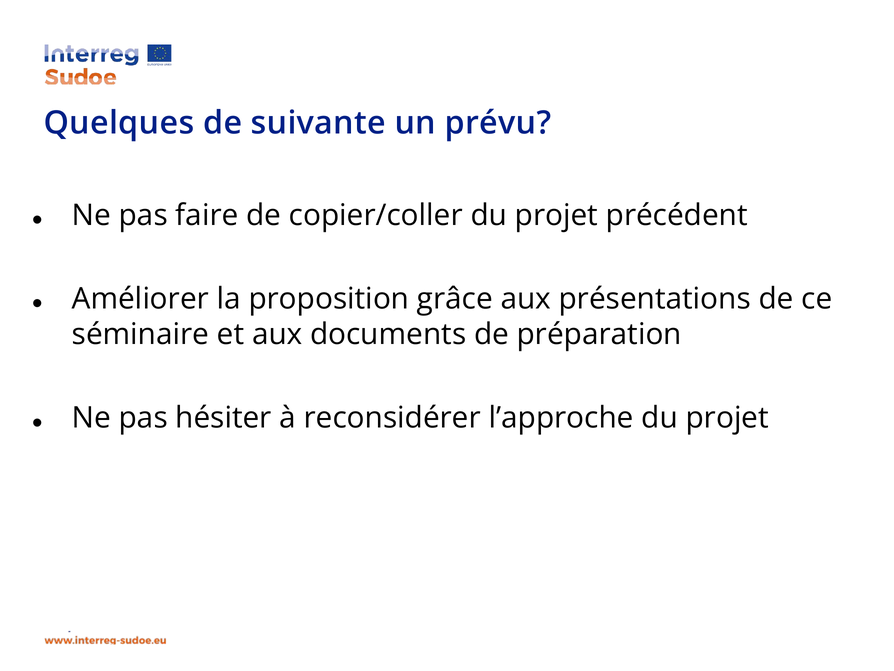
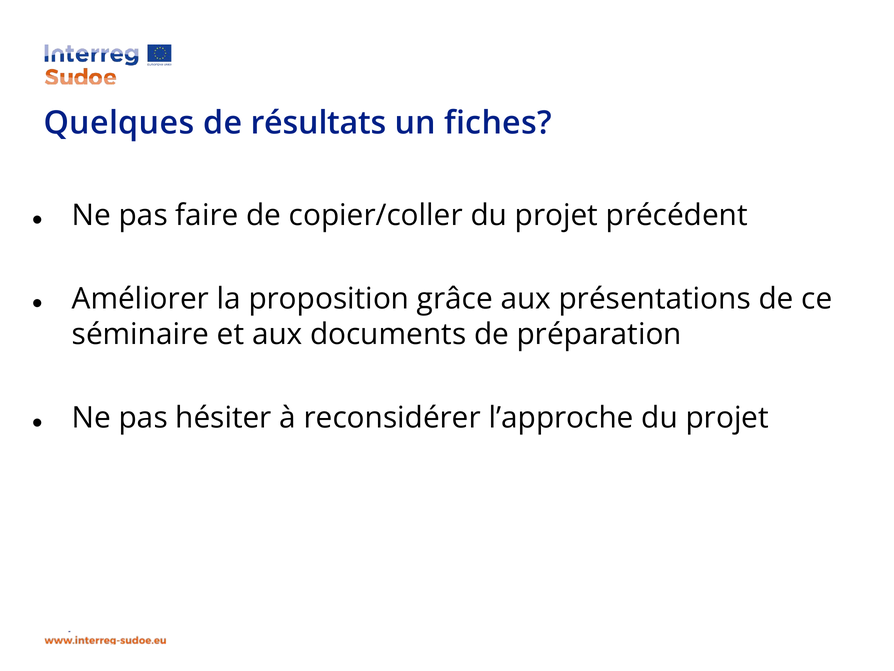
suivante: suivante -> résultats (319, 123)
prévu: prévu -> fiches (498, 123)
